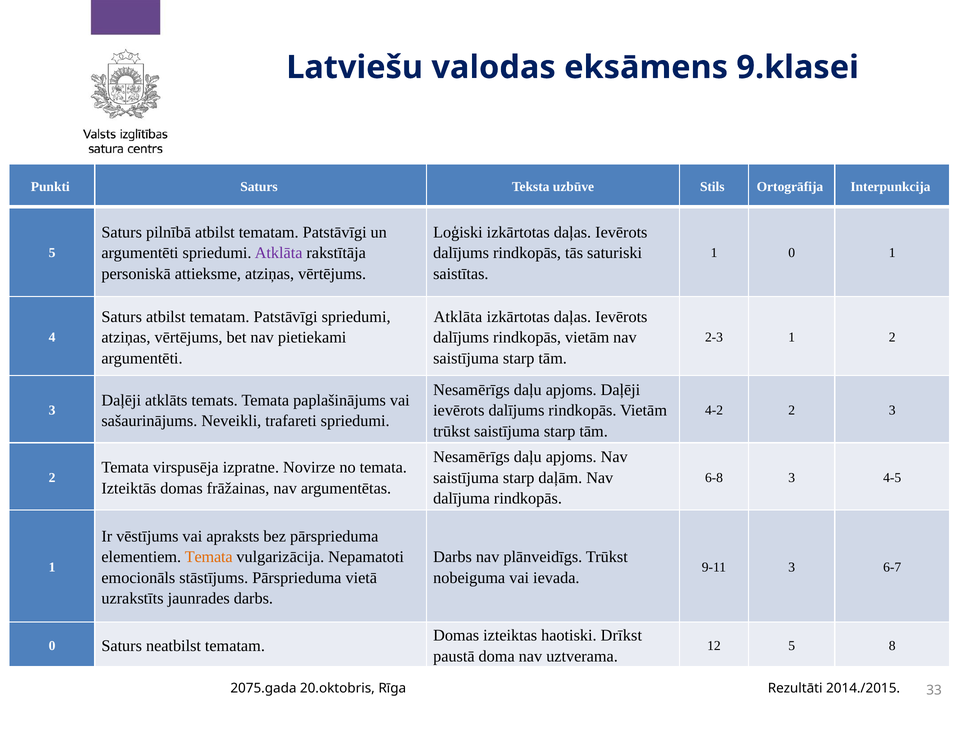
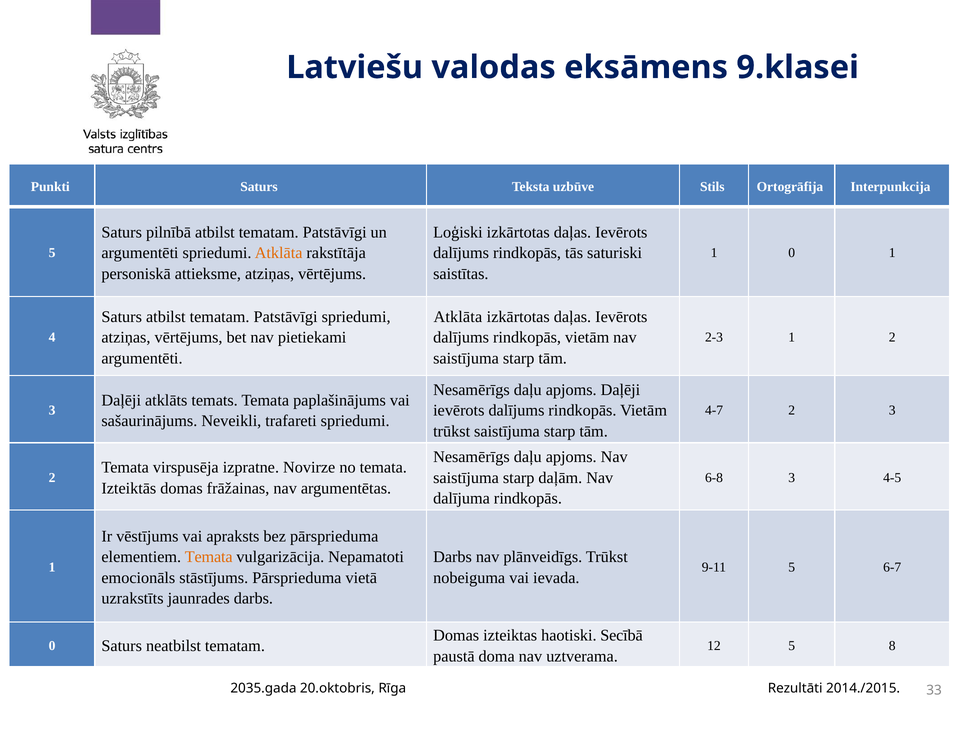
Atklāta colour: purple -> orange (279, 253)
4-2: 4-2 -> 4-7 (714, 411)
9-11 3: 3 -> 5 (792, 567)
Drīkst: Drīkst -> Secībā (621, 636)
2075.gada: 2075.gada -> 2035.gada (263, 688)
